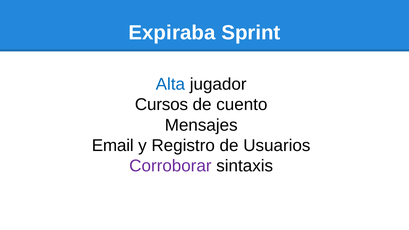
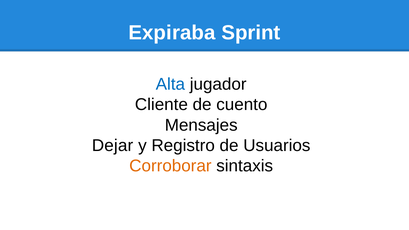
Cursos: Cursos -> Cliente (161, 105)
Email: Email -> Dejar (113, 146)
Corroborar colour: purple -> orange (170, 166)
